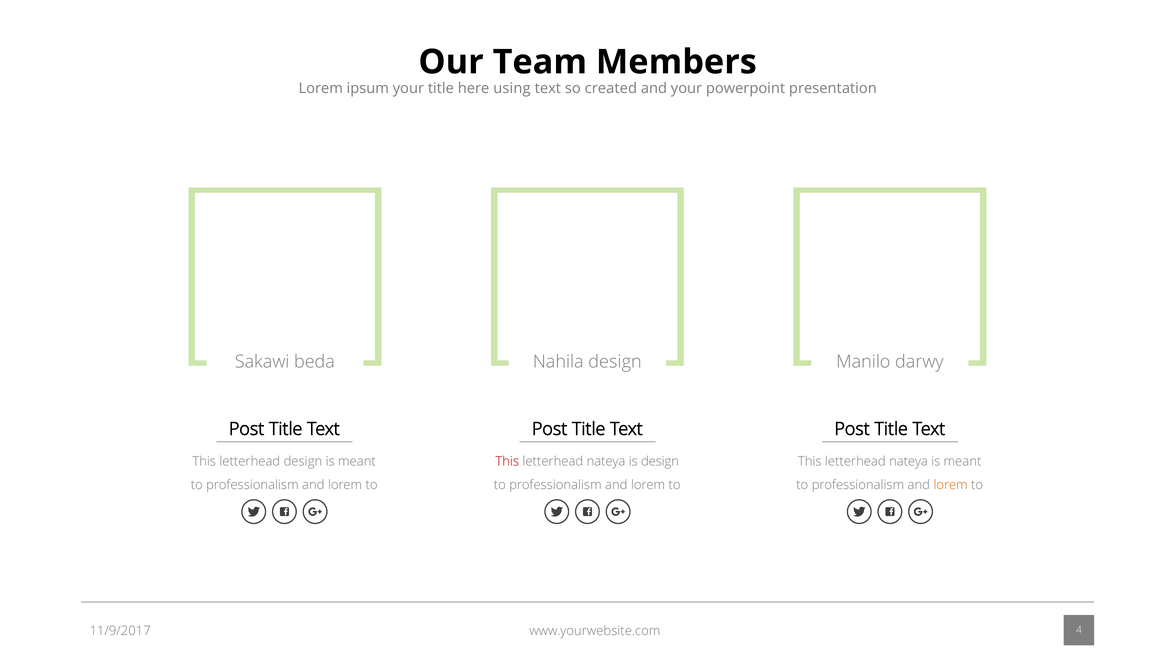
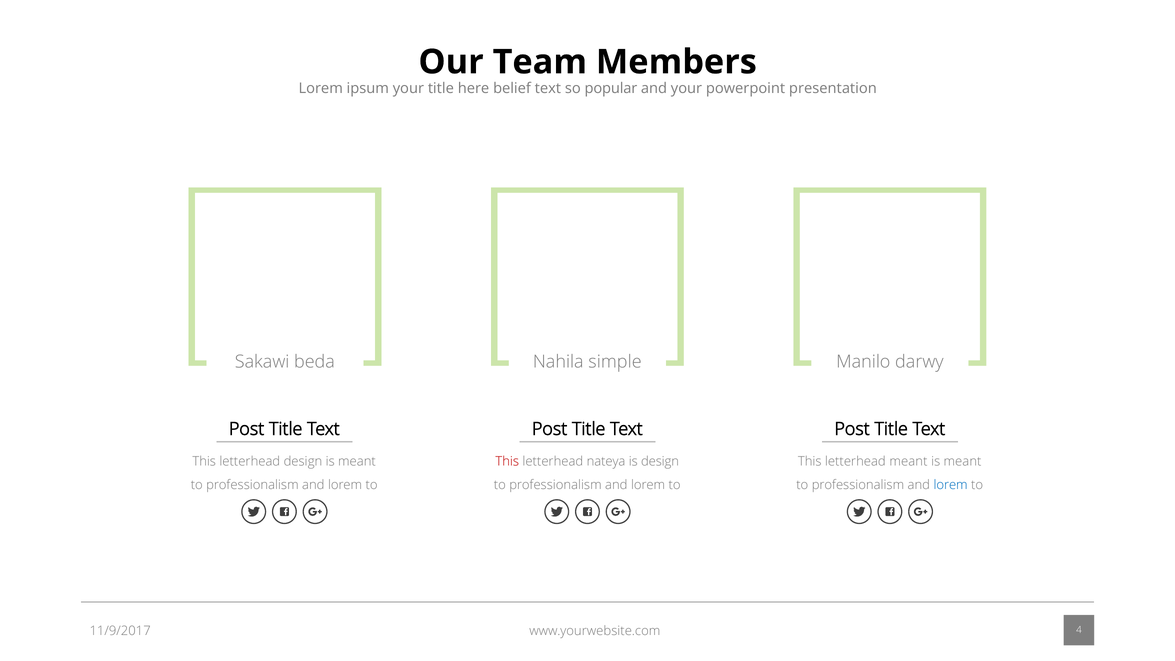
using: using -> belief (512, 88)
created: created -> popular (611, 88)
Nahila design: design -> simple (615, 362)
nateya: nateya -> meant (908, 461)
lorem colour: orange -> blue (951, 485)
